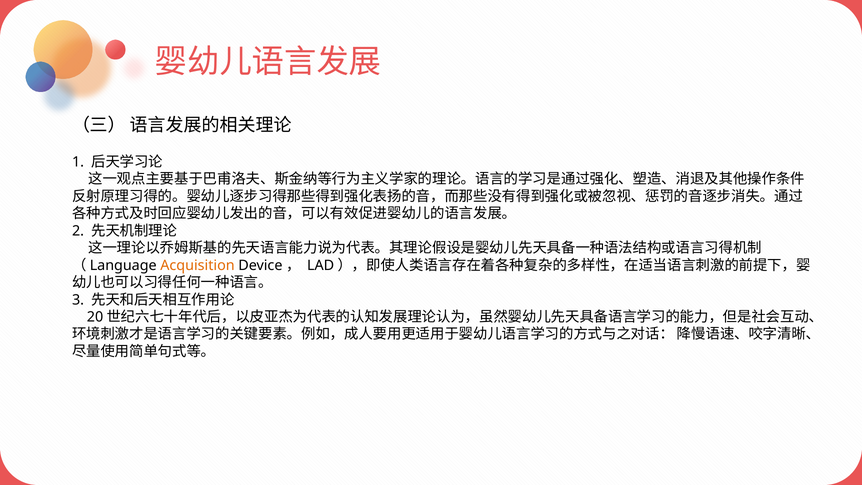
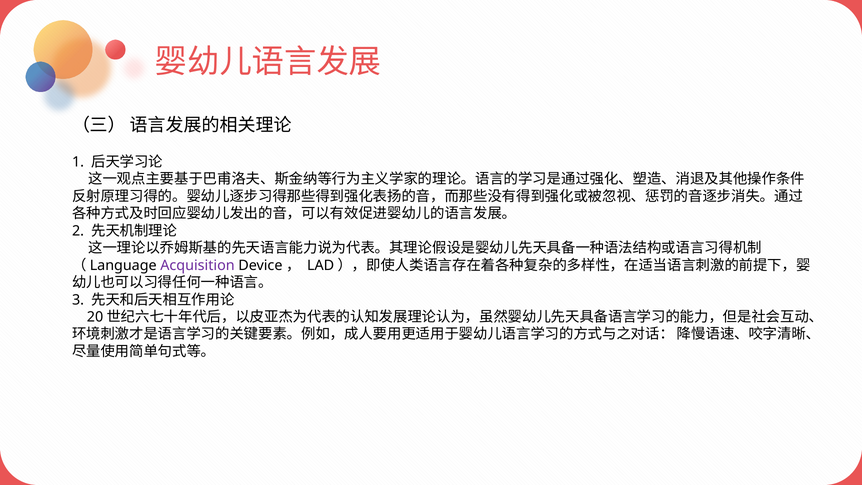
Acquisition colour: orange -> purple (198, 265)
